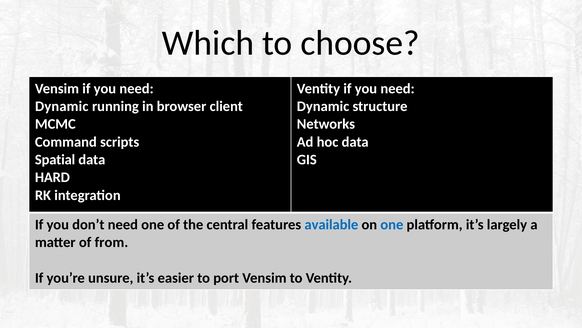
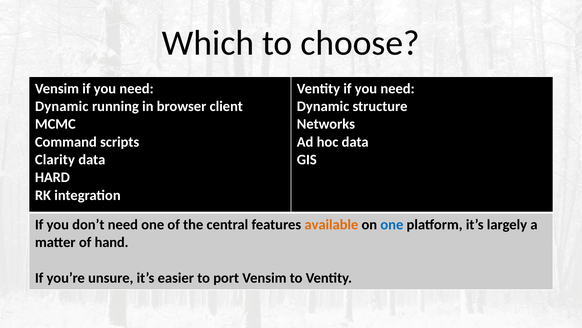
Spatial: Spatial -> Clarity (55, 159)
available colour: blue -> orange (331, 224)
from: from -> hand (112, 242)
